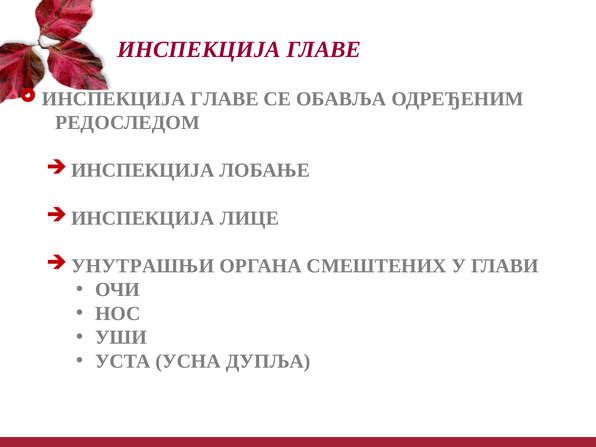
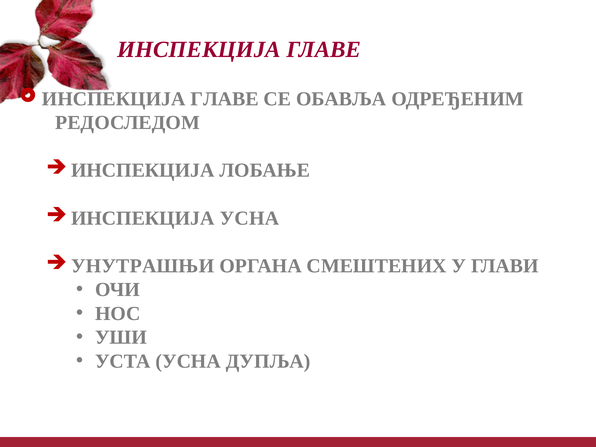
ИНСПЕКЦИЈА ЛИЦЕ: ЛИЦЕ -> УСНА (249, 218)
